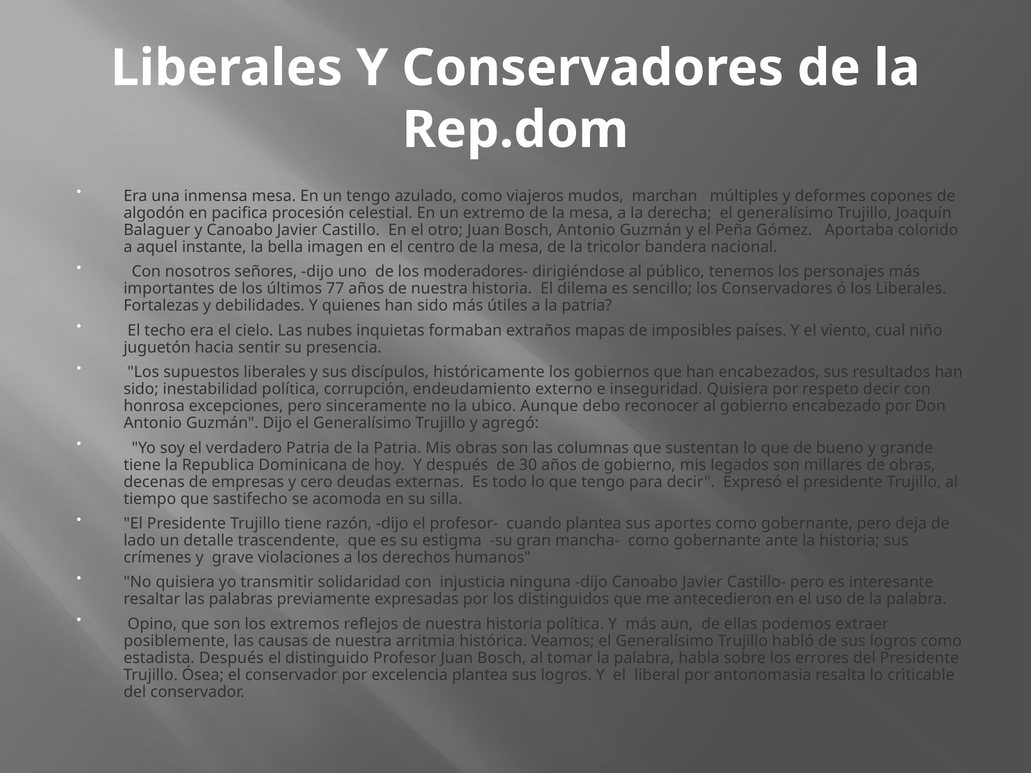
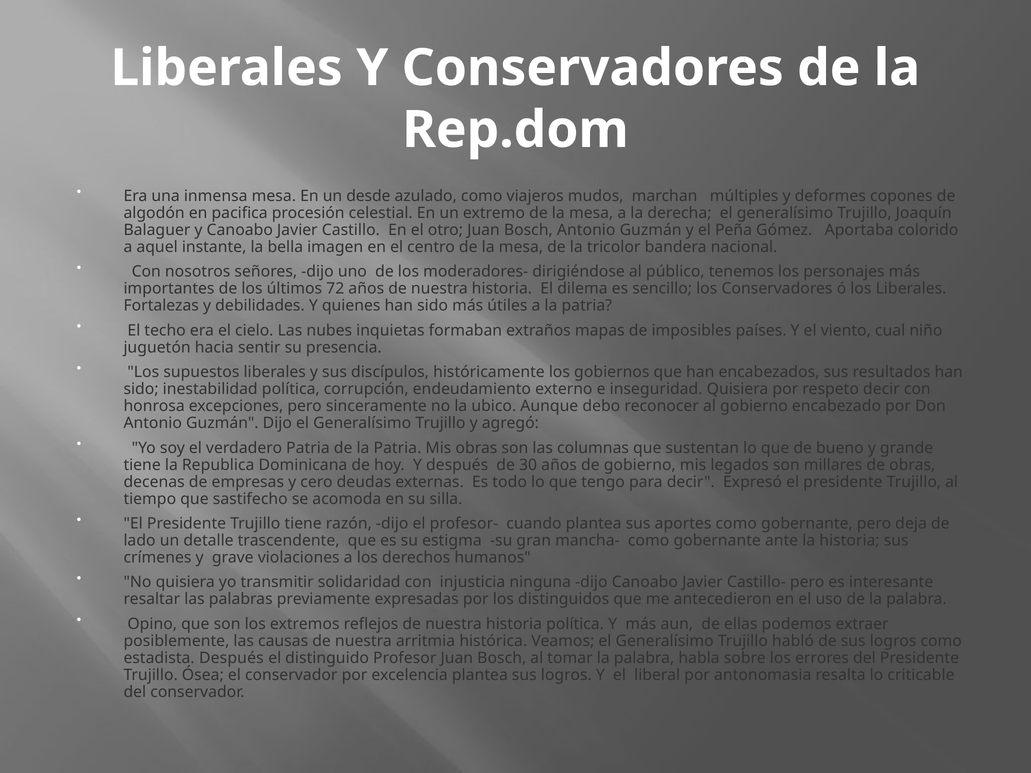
un tengo: tengo -> desde (368, 196)
77: 77 -> 72 (335, 289)
